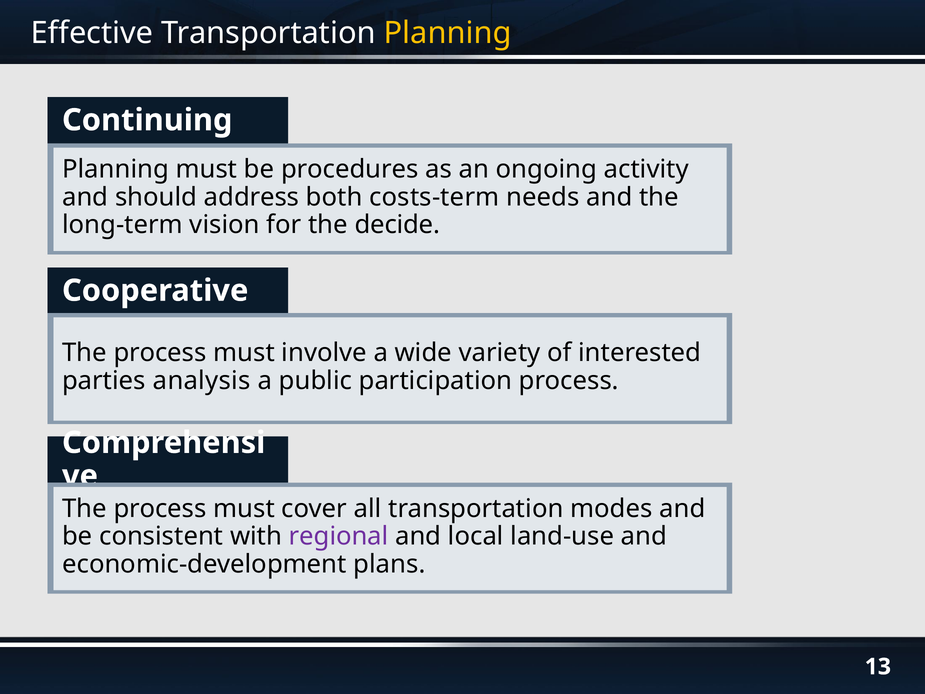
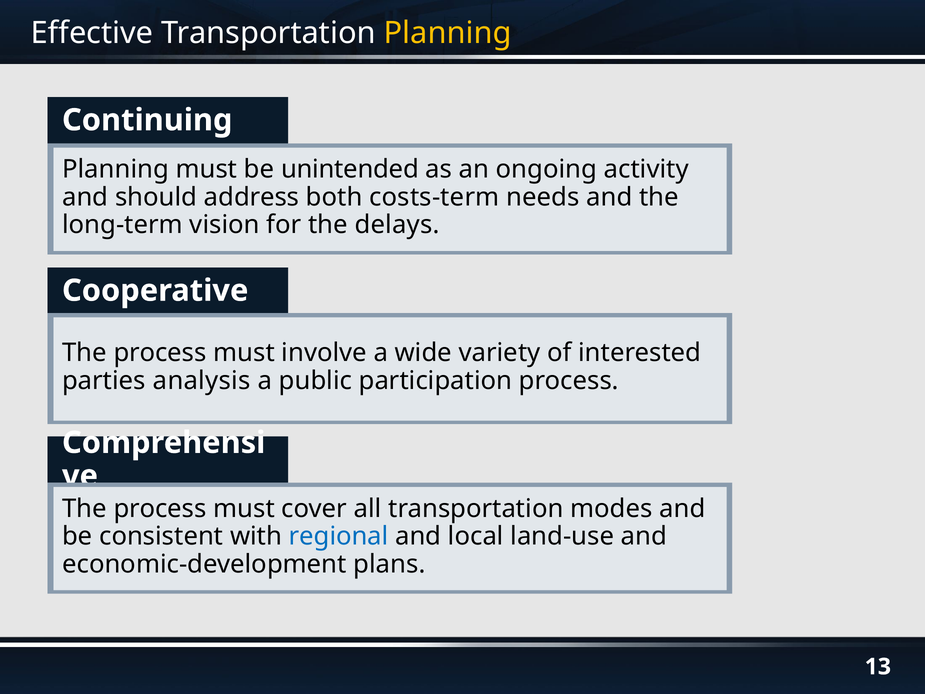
procedures: procedures -> unintended (350, 169)
decide: decide -> delays (397, 225)
regional colour: purple -> blue (339, 536)
